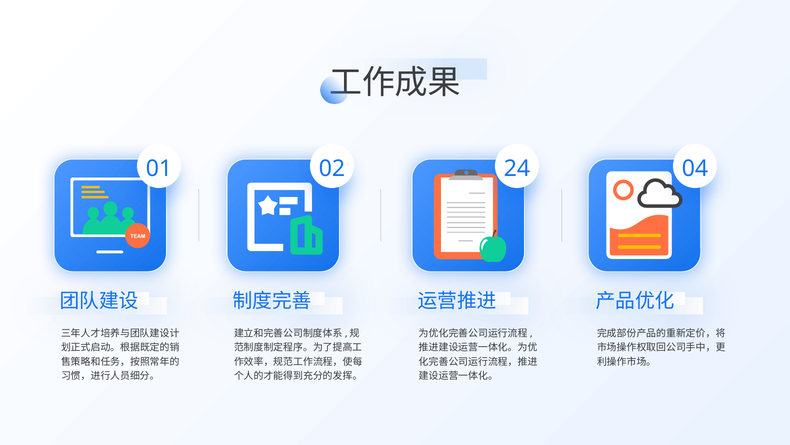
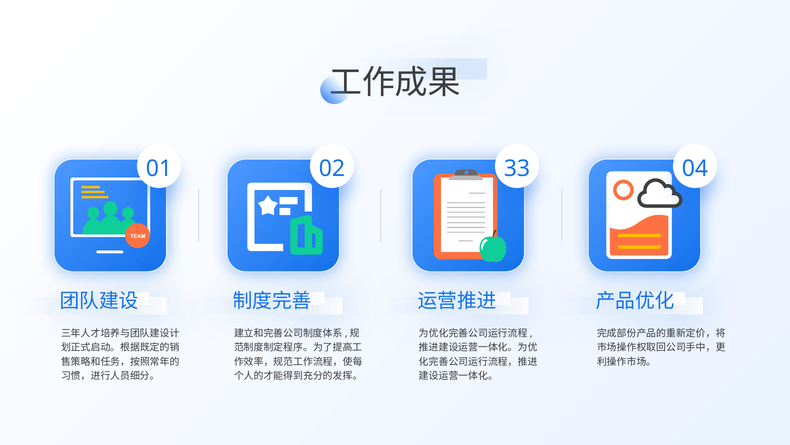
24: 24 -> 33 (517, 168)
